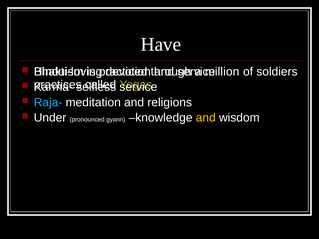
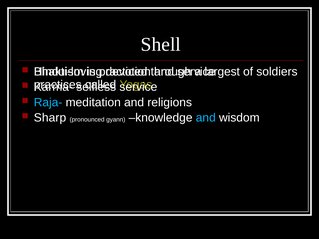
Have: Have -> Shell (161, 45)
million: million -> largest (222, 72)
Under: Under -> Sharp (50, 118)
and colour: yellow -> light blue (206, 118)
